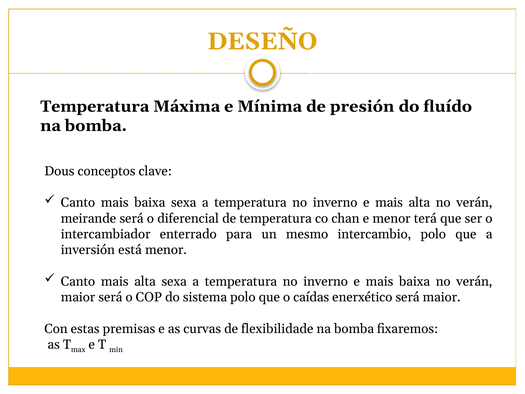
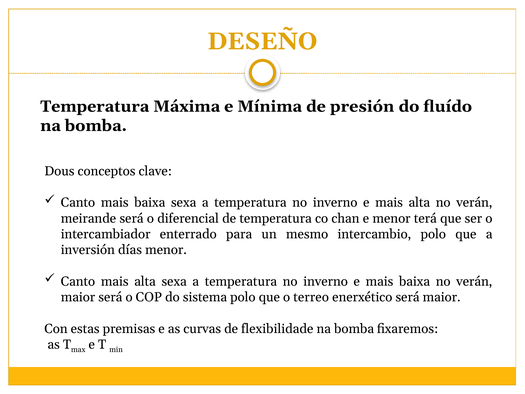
está: está -> días (130, 250)
caídas: caídas -> terreo (311, 297)
